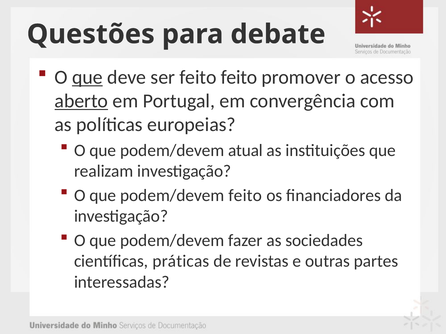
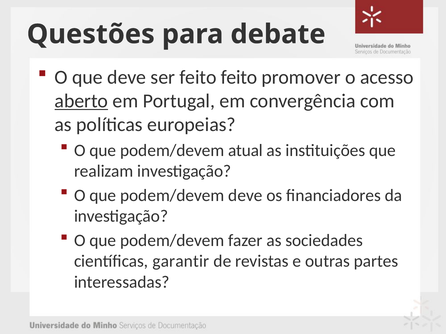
que underline: present -> none (87, 77)
podem/devem feito: feito -> deve (245, 196)
práticas: práticas -> garantir (181, 262)
